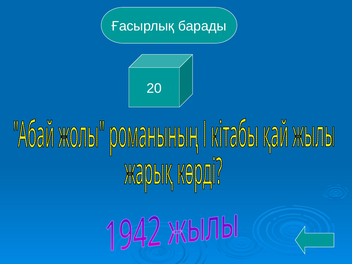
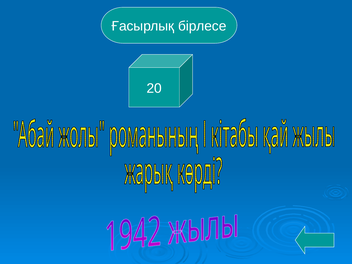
барады: барады -> бірлесе (202, 26)
